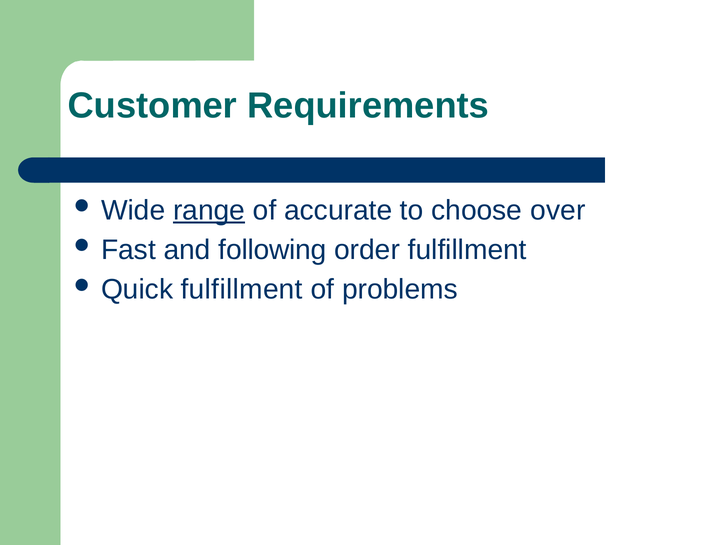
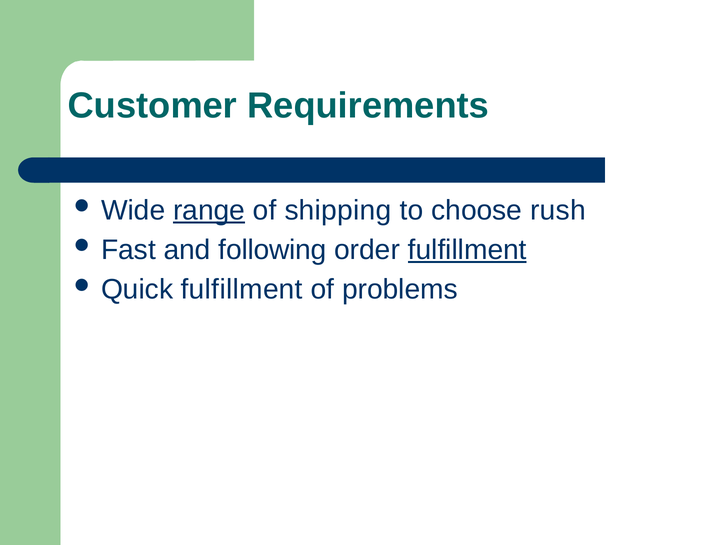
accurate: accurate -> shipping (338, 210)
over: over -> rush (558, 210)
fulfillment underline: none -> present (467, 250)
